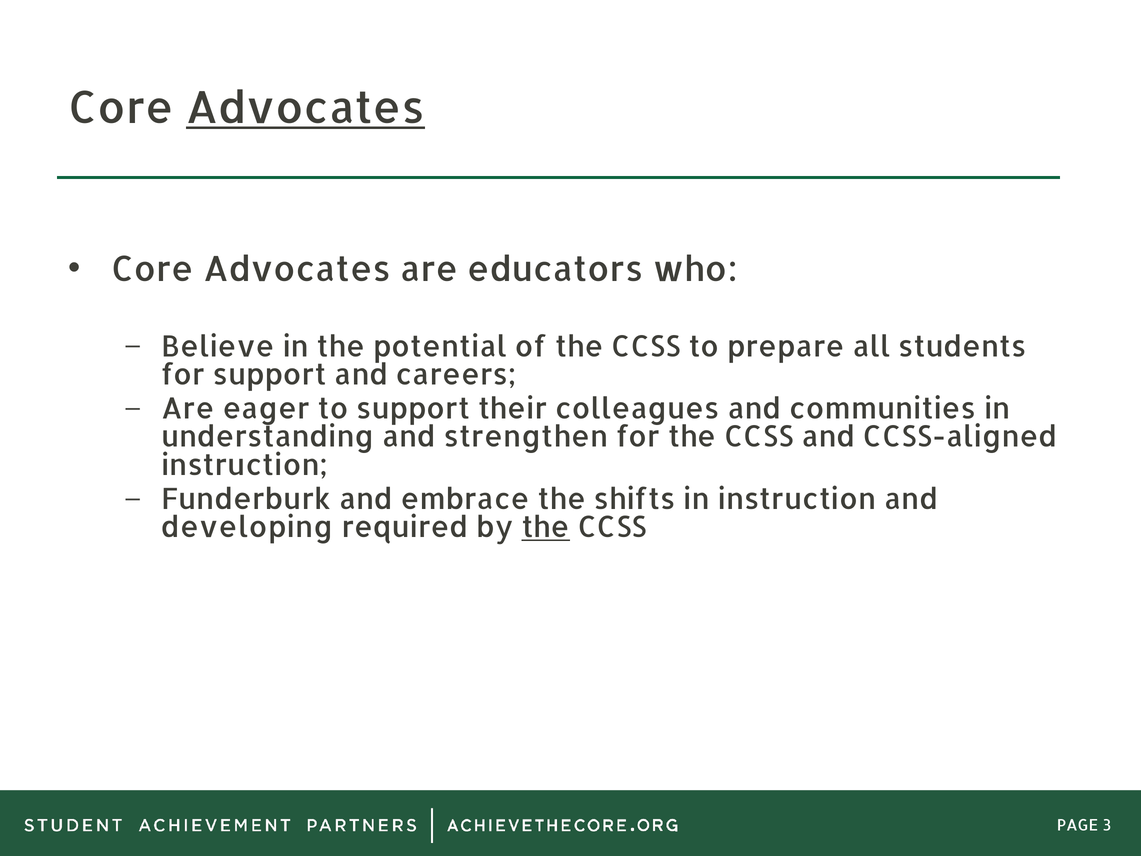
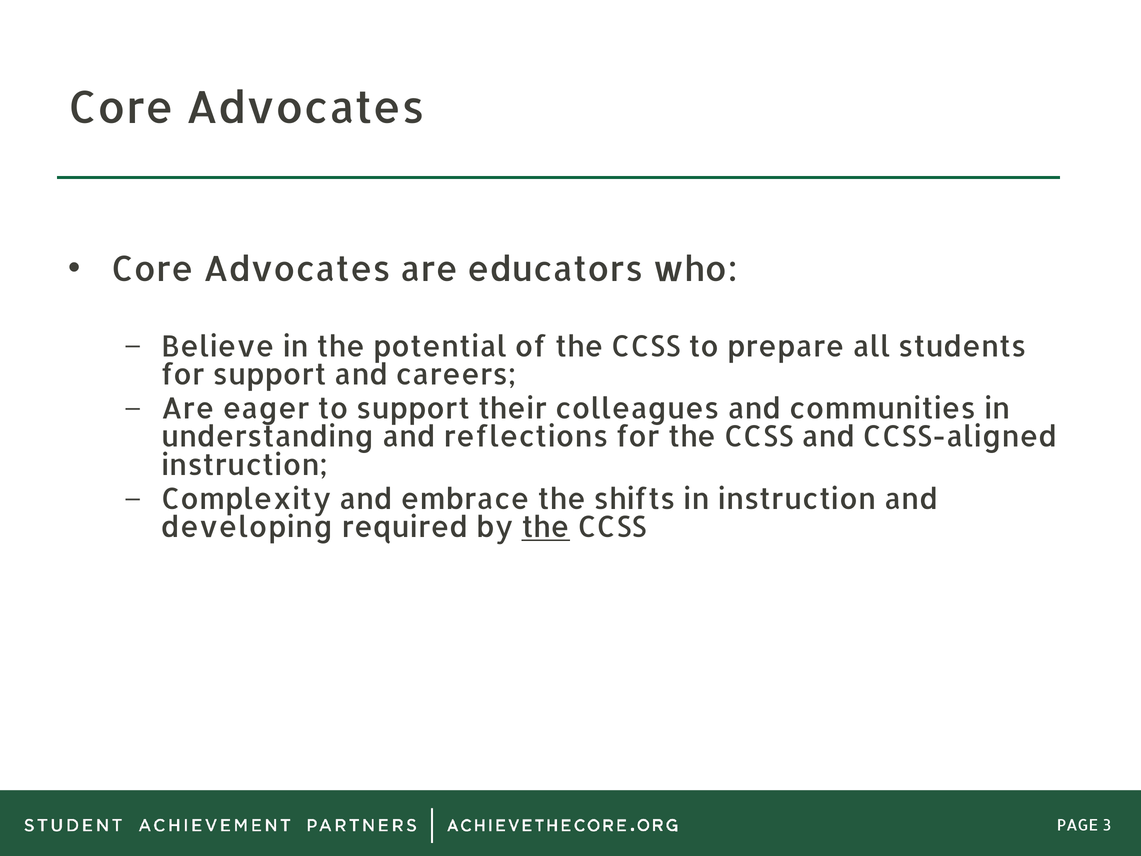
Advocates underline: present -> none (305, 109)
strengthen: strengthen -> reflections (526, 437)
Funderburk: Funderburk -> Complexity (246, 499)
